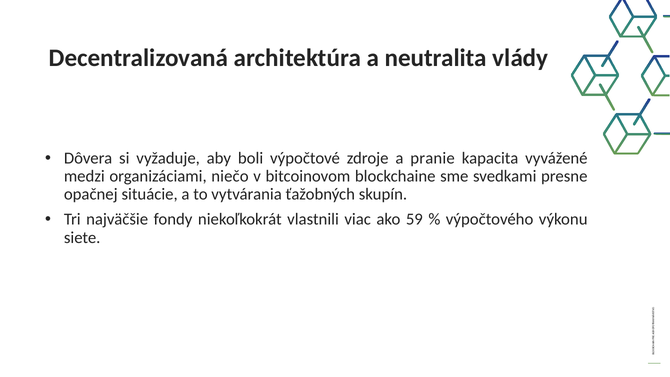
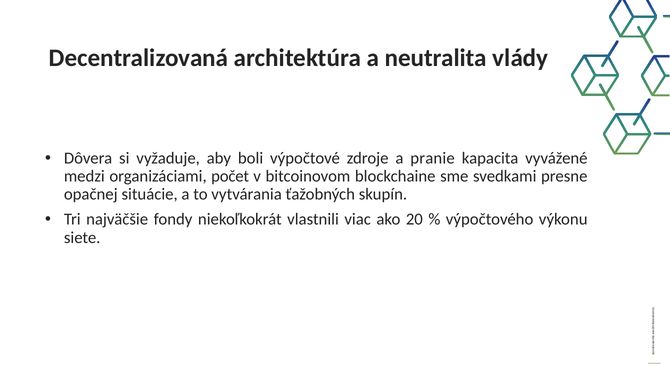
niečo: niečo -> počet (230, 176)
59: 59 -> 20 (414, 219)
